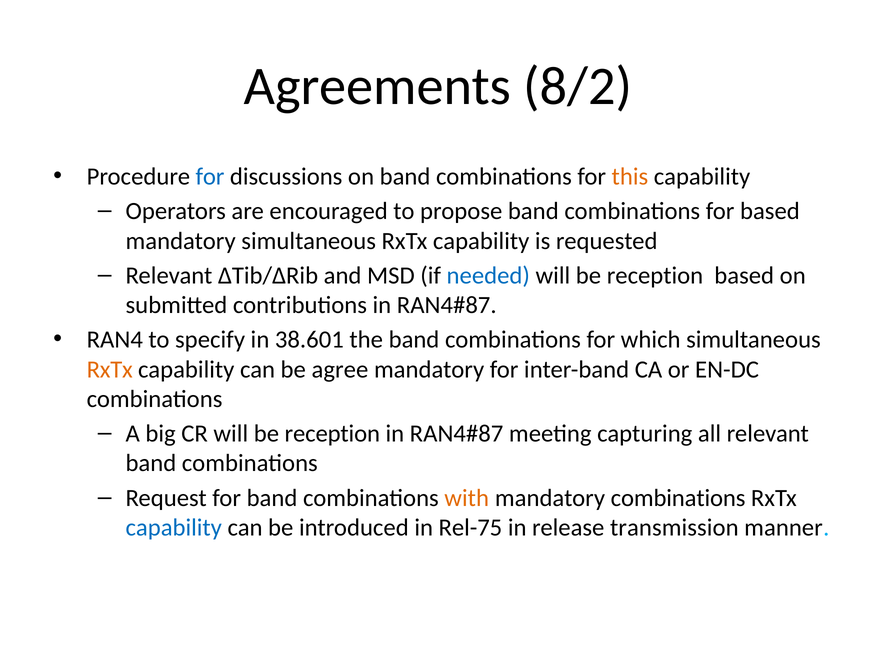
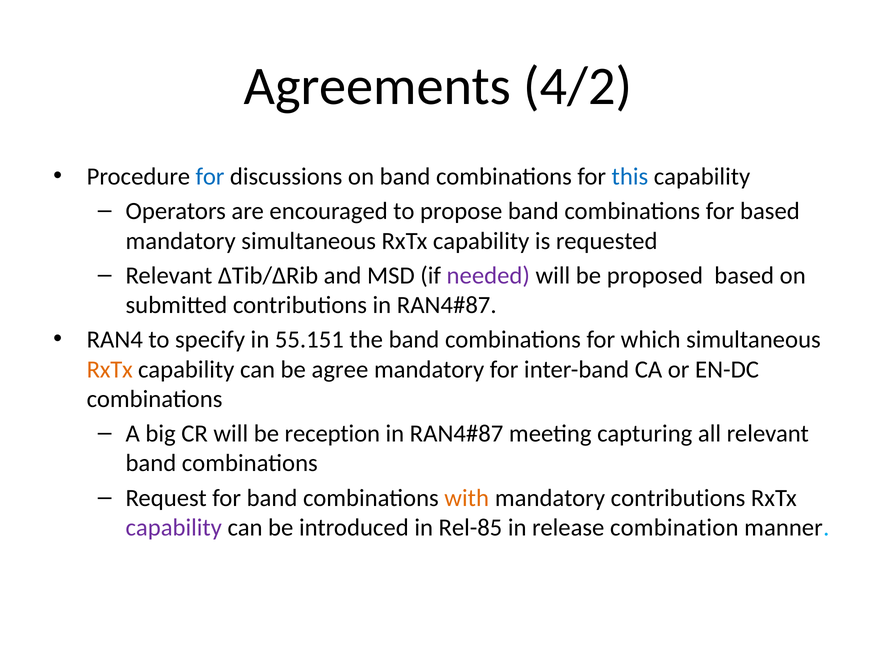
8/2: 8/2 -> 4/2 (578, 86)
this colour: orange -> blue (630, 177)
needed colour: blue -> purple (488, 275)
reception: reception -> proposed (655, 275)
38.601: 38.601 -> 55.151 (309, 340)
mandatory combinations: combinations -> contributions (678, 498)
capability colour: blue -> purple (174, 527)
Rel-75: Rel-75 -> Rel-85 (470, 527)
transmission: transmission -> combination (674, 527)
